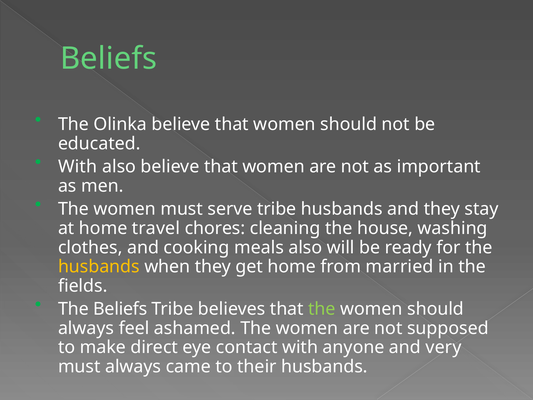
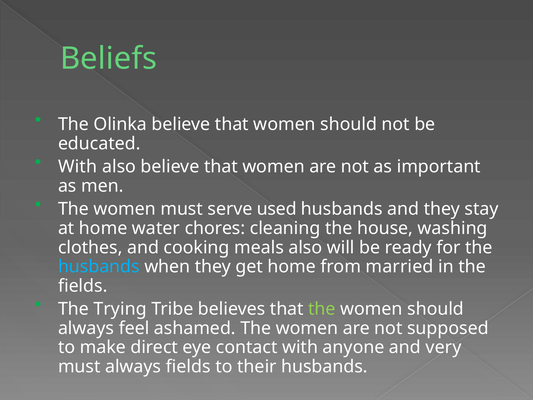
serve tribe: tribe -> used (277, 209)
travel: travel -> water (156, 228)
husbands colour: yellow -> light blue (99, 267)
The Beliefs: Beliefs -> Trying (120, 309)
always came: came -> fields (188, 366)
